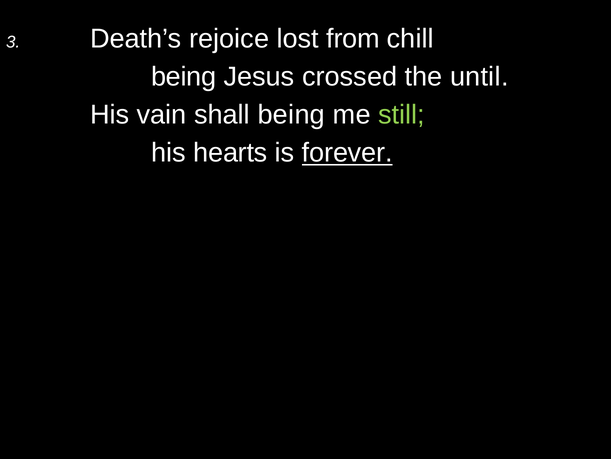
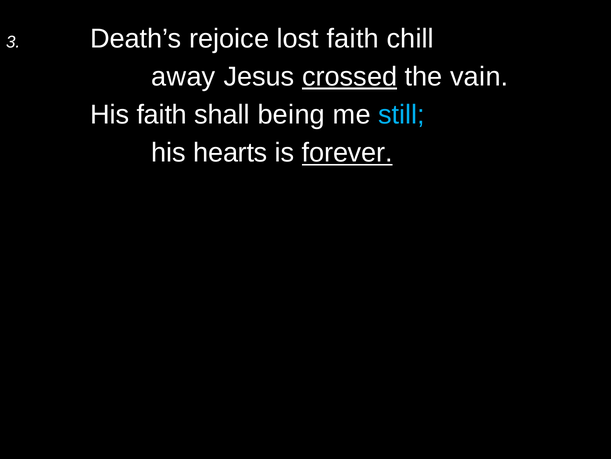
lost from: from -> faith (353, 39)
being: being -> away (183, 77)
crossed underline: none -> present (350, 77)
until: until -> vain (479, 77)
His vain: vain -> faith (162, 115)
still colour: light green -> light blue (402, 115)
